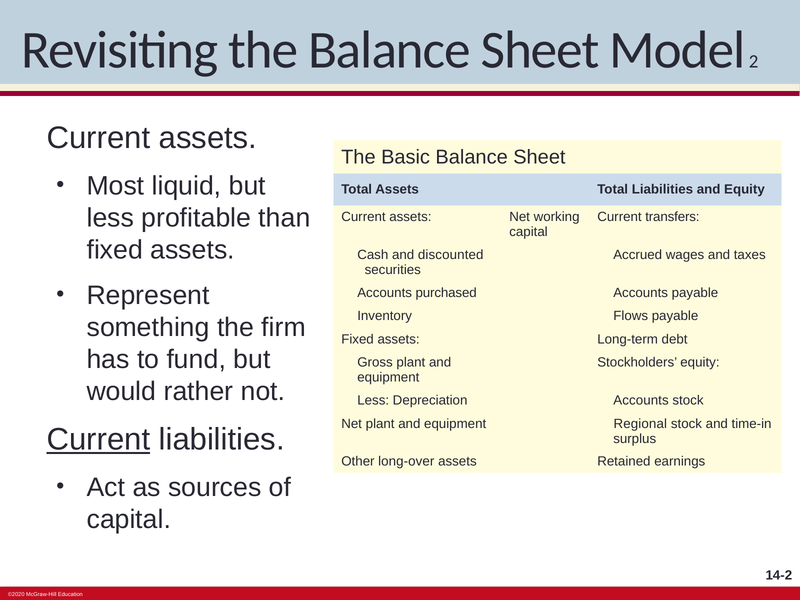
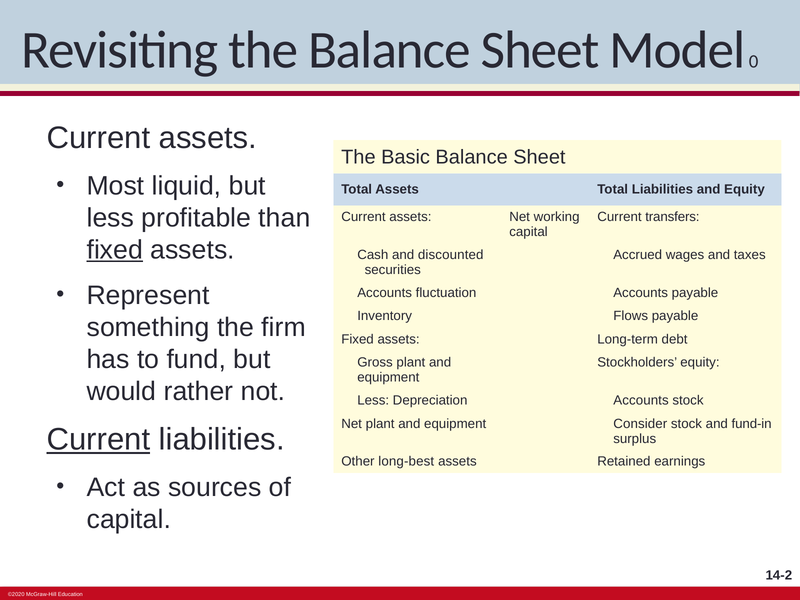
2: 2 -> 0 (754, 61)
fixed underline: none -> present (115, 250)
purchased: purchased -> fluctuation (446, 293)
Regional: Regional -> Consider (640, 424)
time-in: time-in -> fund-in (752, 424)
long-over: long-over -> long-best (406, 462)
